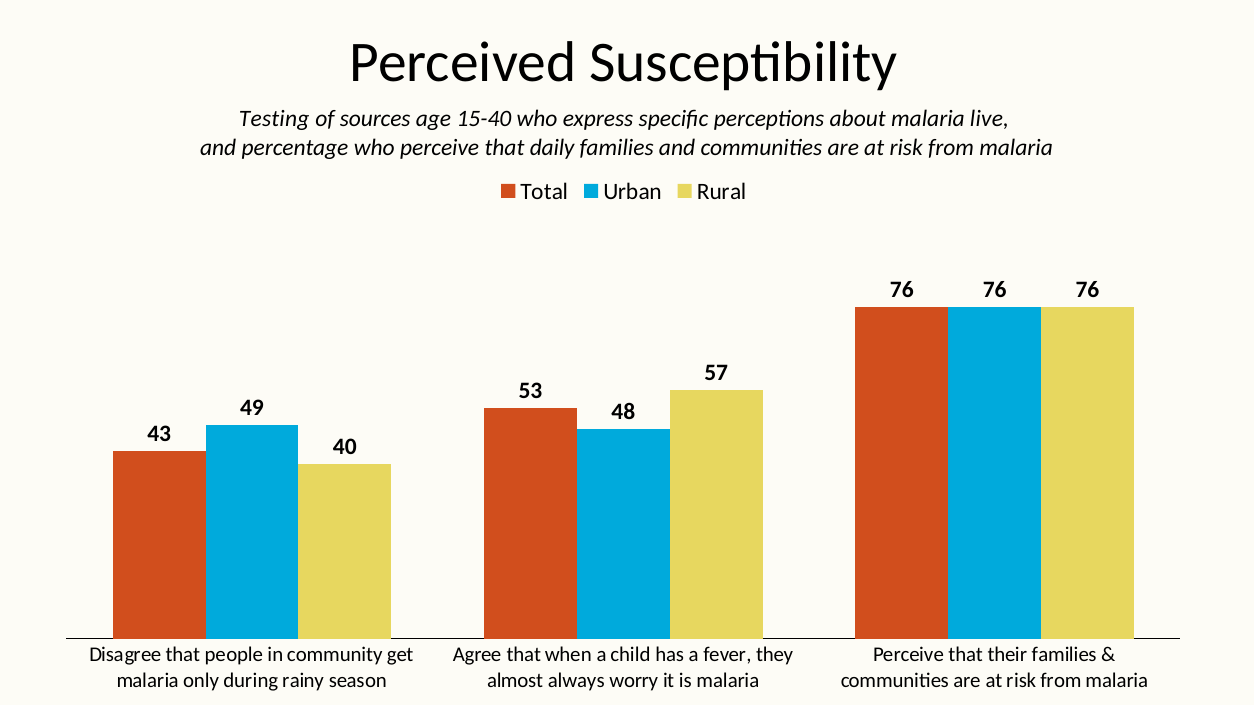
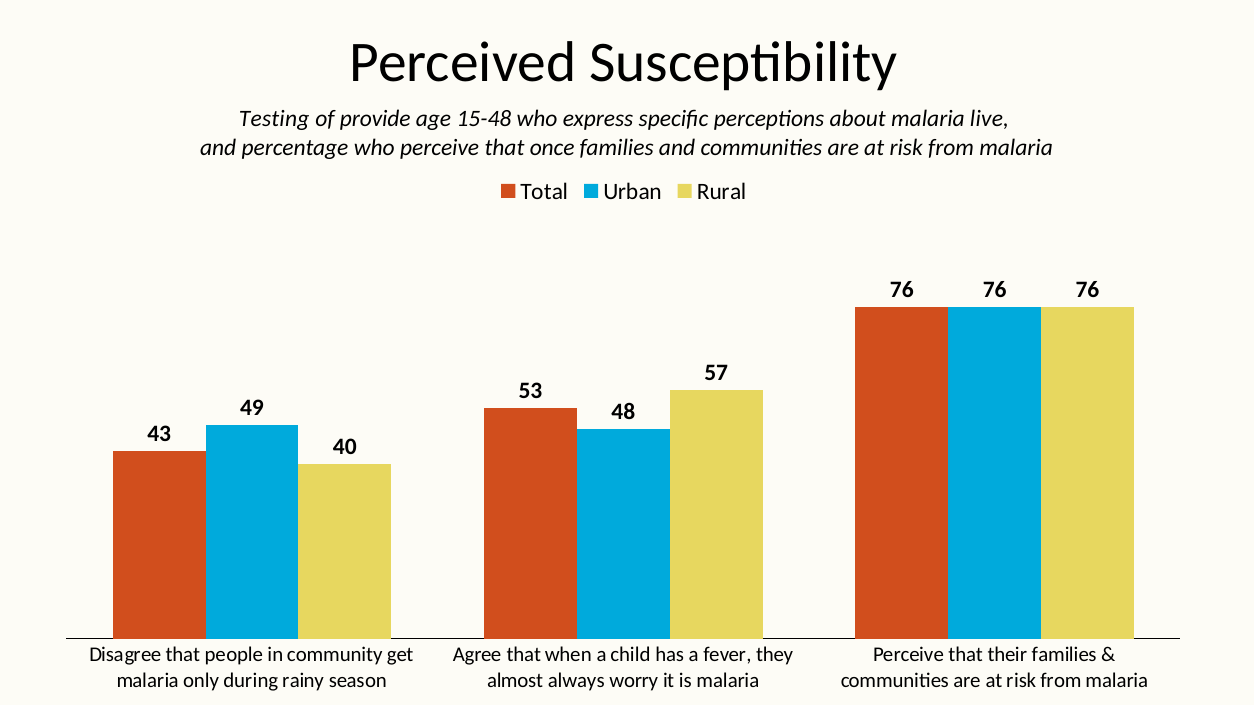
sources: sources -> provide (375, 119)
15-40: 15-40 -> 15-48 (484, 119)
daily: daily -> once (552, 147)
